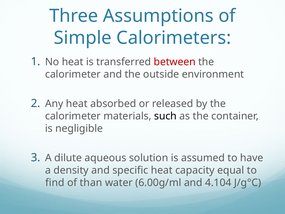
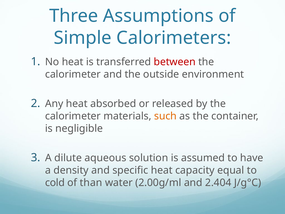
such colour: black -> orange (165, 116)
find: find -> cold (55, 182)
6.00g/ml: 6.00g/ml -> 2.00g/ml (158, 182)
4.104: 4.104 -> 2.404 (218, 182)
